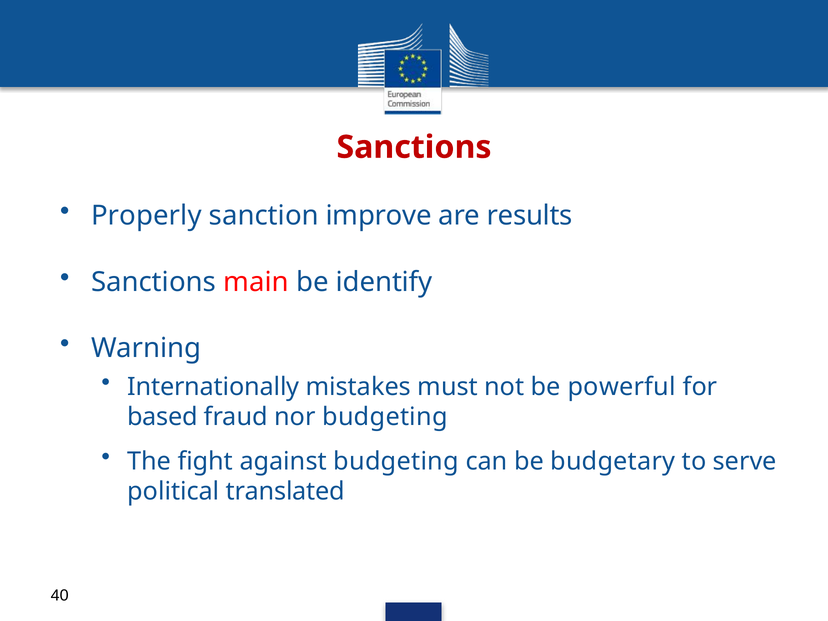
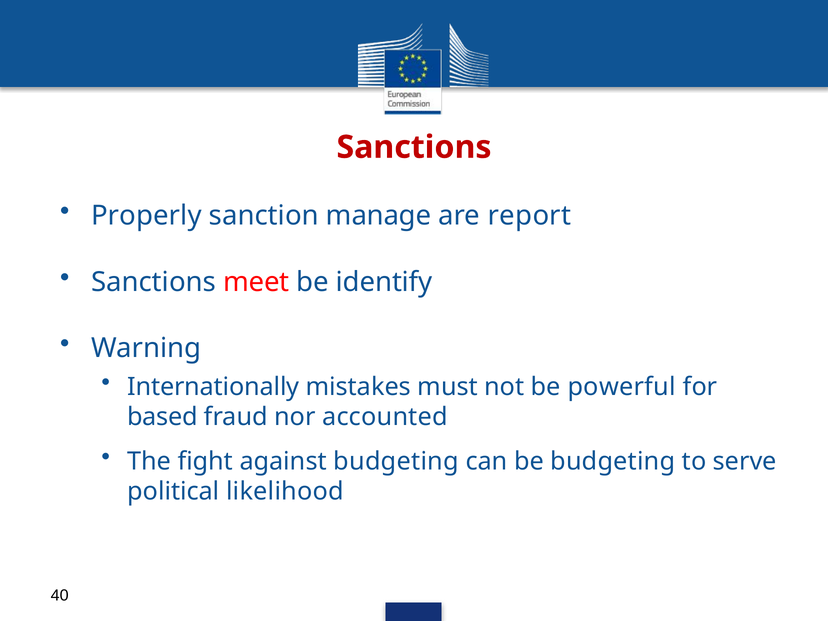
improve: improve -> manage (379, 216)
results: results -> report (529, 216)
main: main -> meet (256, 282)
nor budgeting: budgeting -> accounted (385, 417)
be budgetary: budgetary -> budgeting (613, 461)
translated: translated -> likelihood (285, 492)
